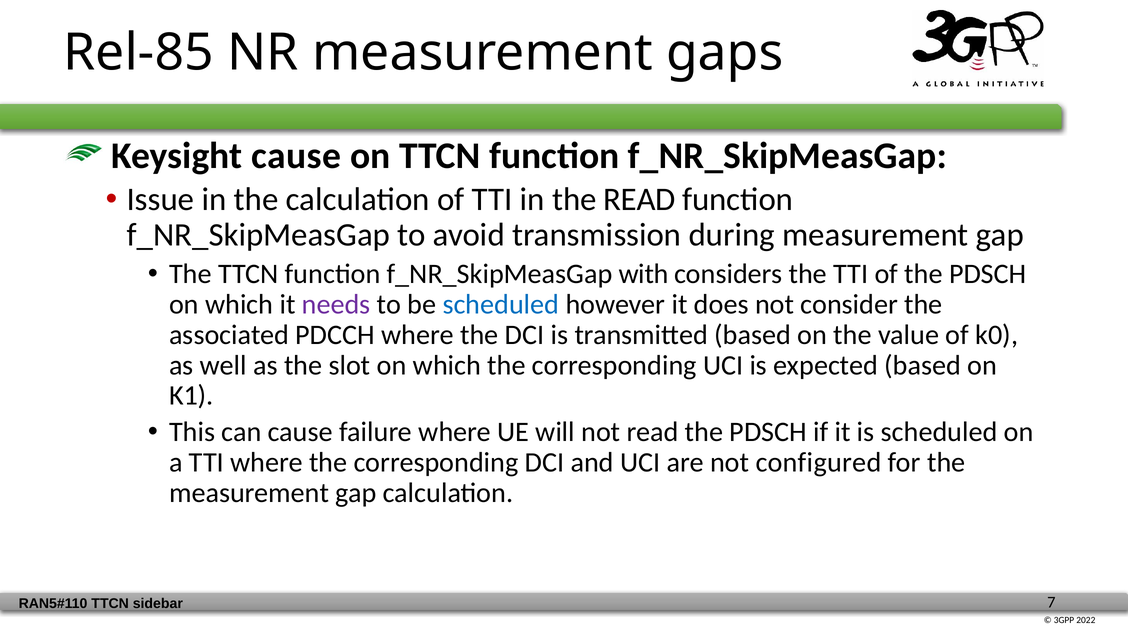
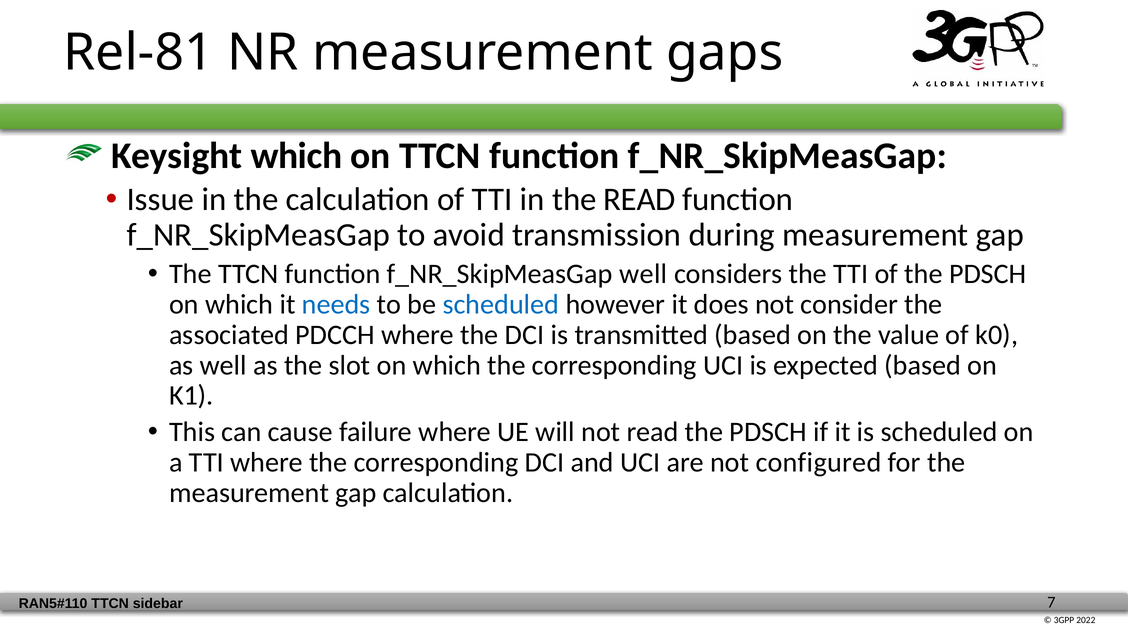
Rel-85: Rel-85 -> Rel-81 (139, 53)
Keysight cause: cause -> which (296, 156)
f_NR_SkipMeasGap with: with -> well (643, 274)
needs colour: purple -> blue (336, 305)
